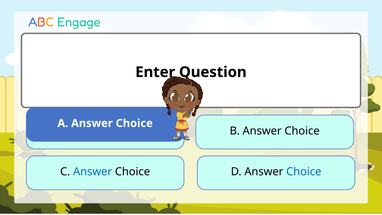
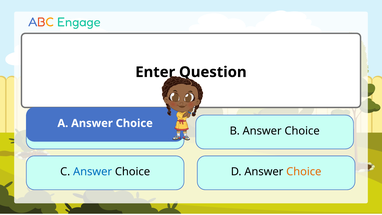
Choice colour: blue -> orange (304, 172)
